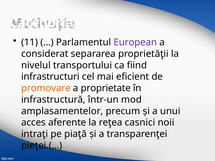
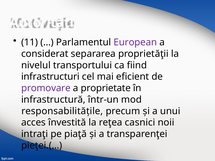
Categoria: Categoria -> Autorităţi (42, 23)
promovare colour: orange -> purple (46, 88)
amplasamentelor: amplasamentelor -> responsabilităţile (62, 111)
aferente: aferente -> învestită (67, 123)
